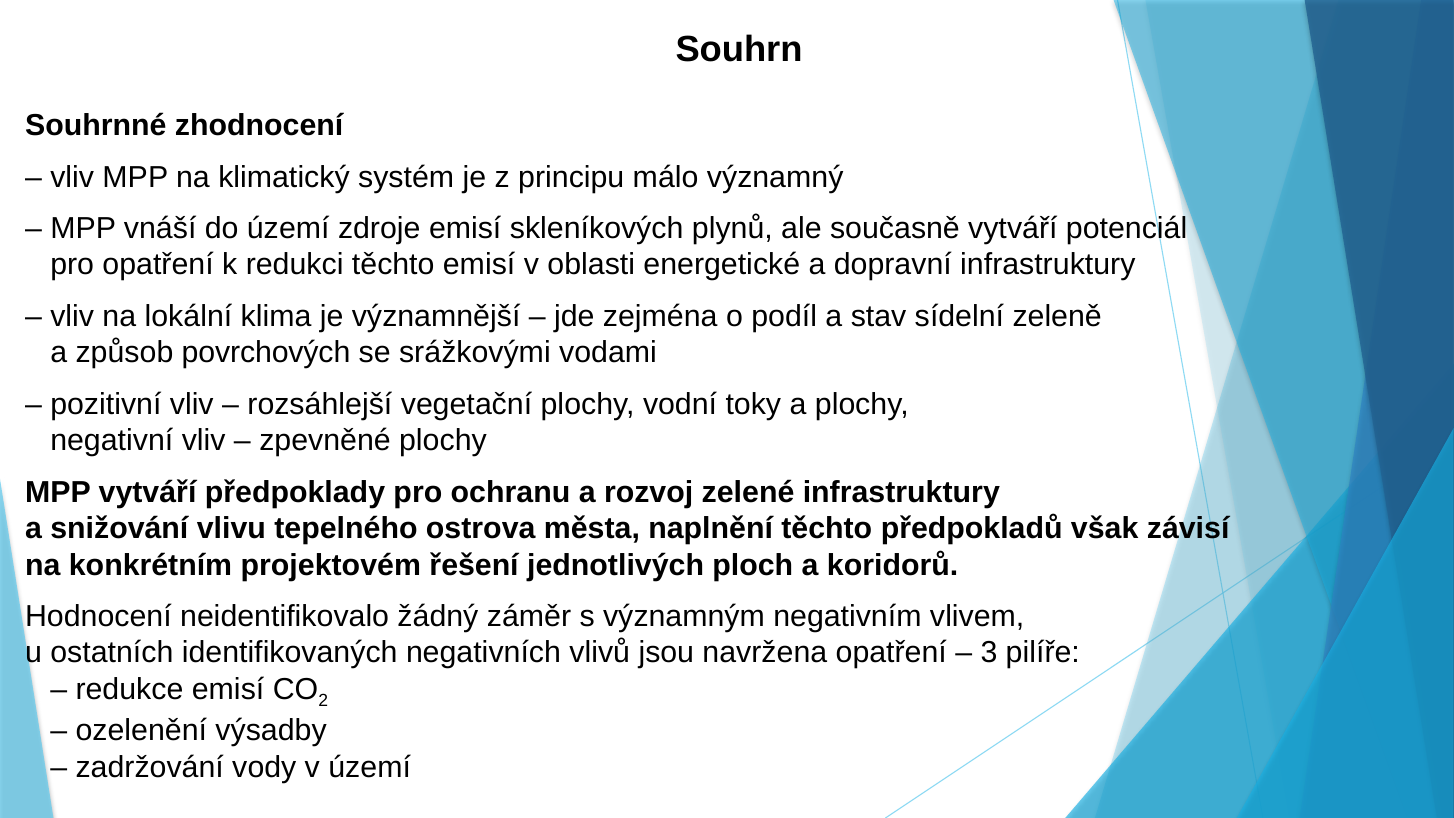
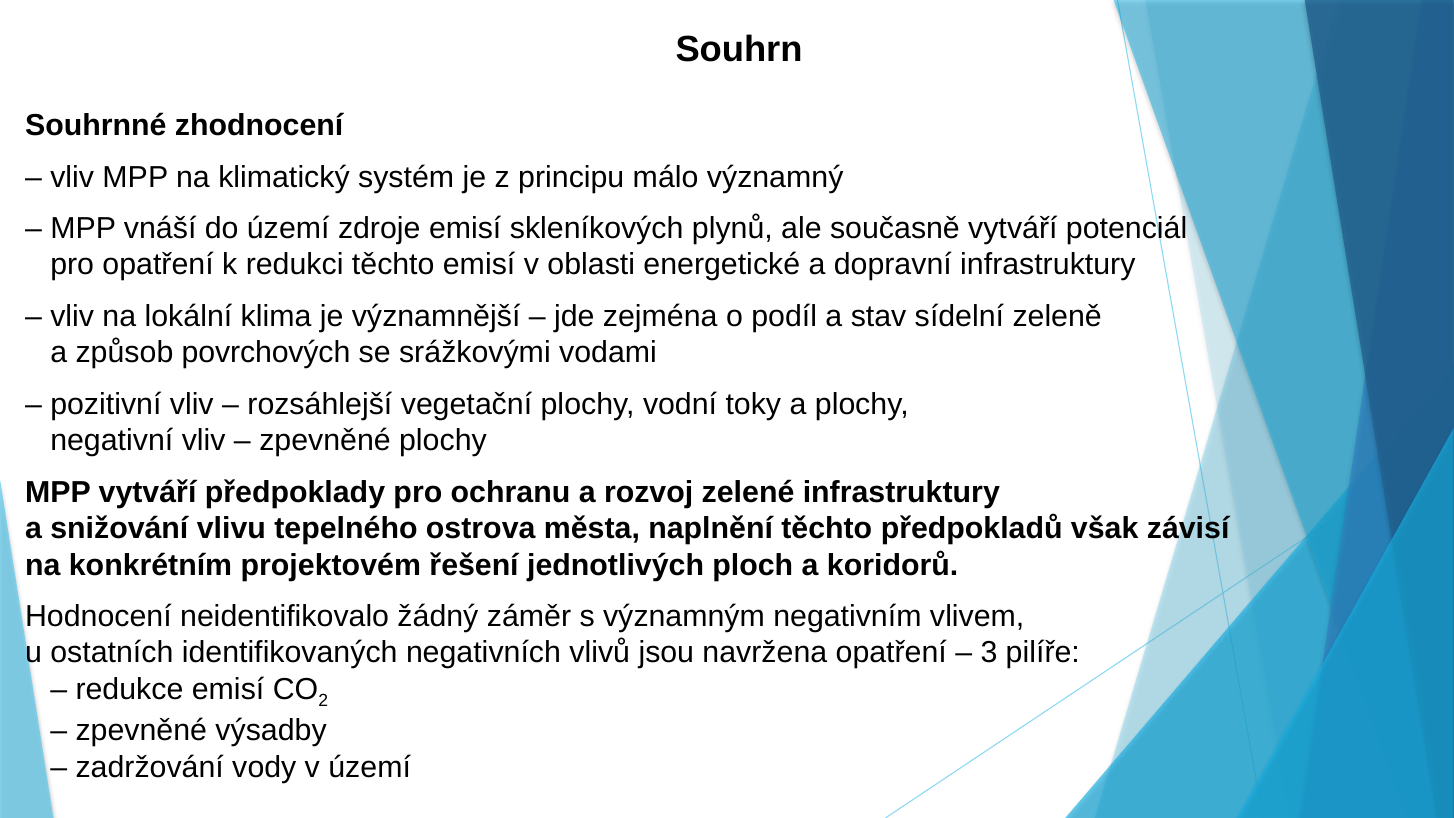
ozelenění: ozelenění -> zpevněné (141, 731)
